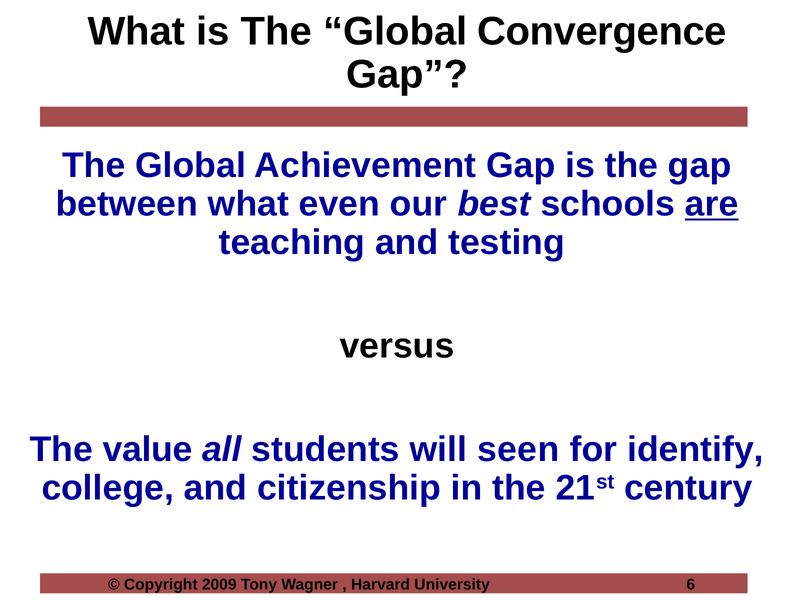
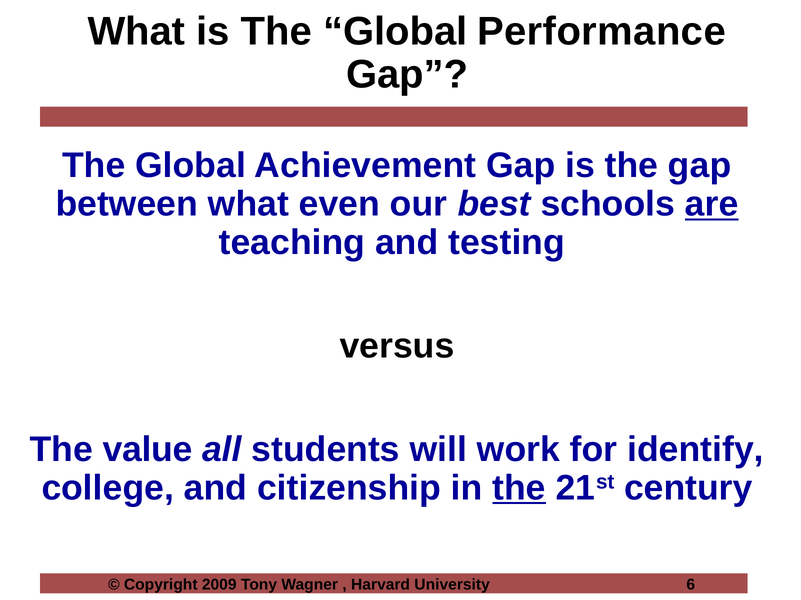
Convergence: Convergence -> Performance (602, 32)
seen: seen -> work (518, 450)
the underline: none -> present (519, 488)
